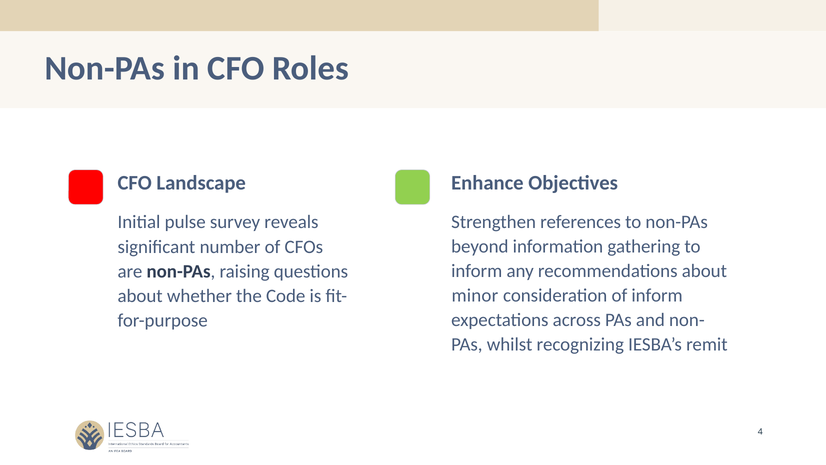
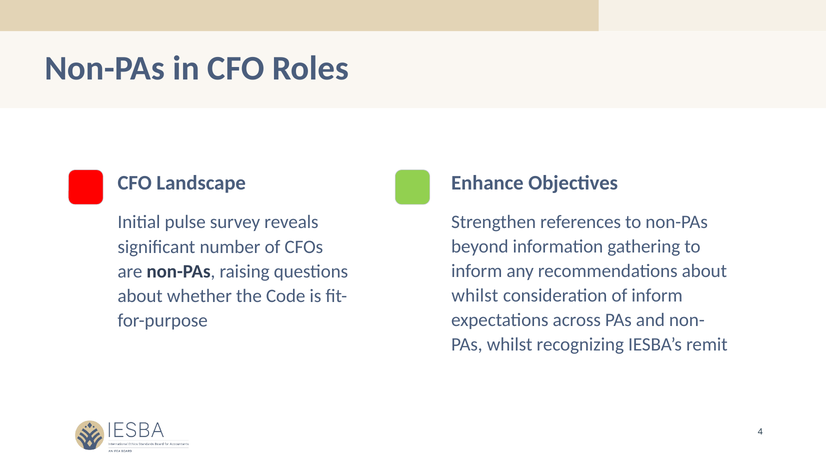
minor: minor -> whilst (475, 295)
